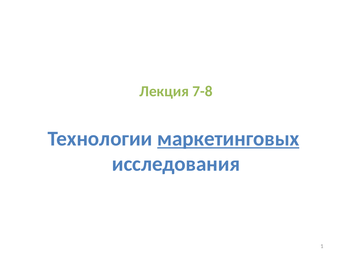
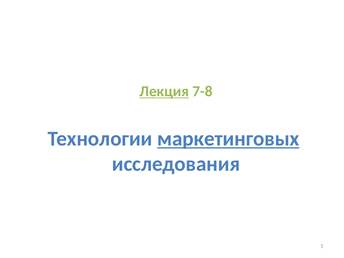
Лекция underline: none -> present (164, 91)
